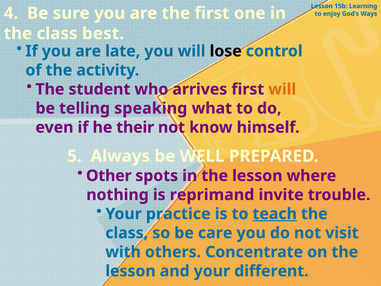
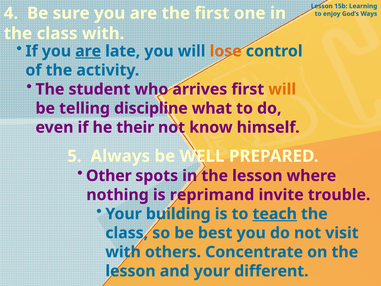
class best: best -> with (103, 34)
are underline: none -> present (88, 51)
lose colour: black -> orange (226, 51)
speaking: speaking -> discipline (151, 108)
practice: practice -> building (178, 214)
care: care -> best (215, 233)
